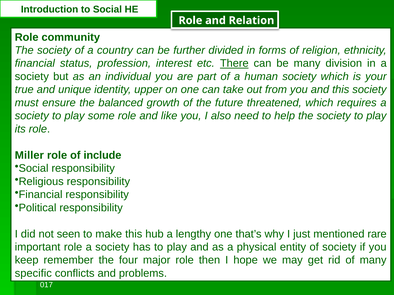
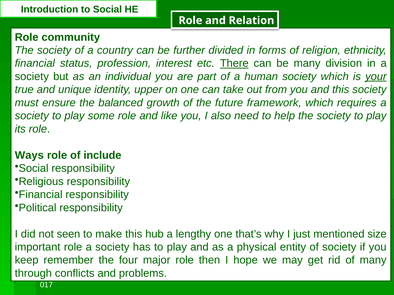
your underline: none -> present (376, 77)
threatened: threatened -> framework (274, 103)
Miller: Miller -> Ways (29, 155)
rare: rare -> size (377, 234)
specific: specific -> through (33, 274)
